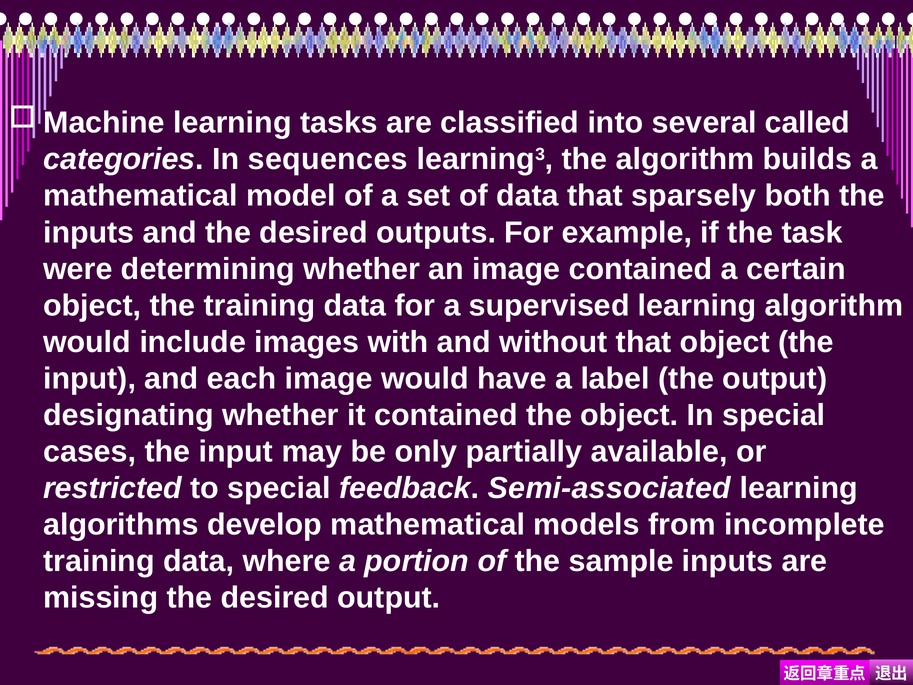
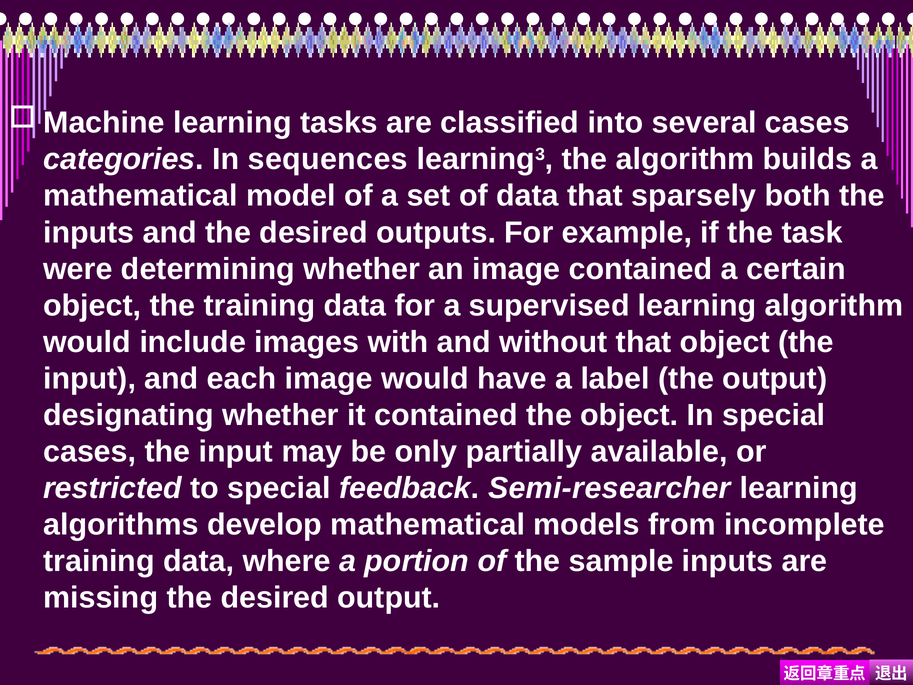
several called: called -> cases (807, 123)
Semi-associated: Semi-associated -> Semi-researcher (609, 488)
